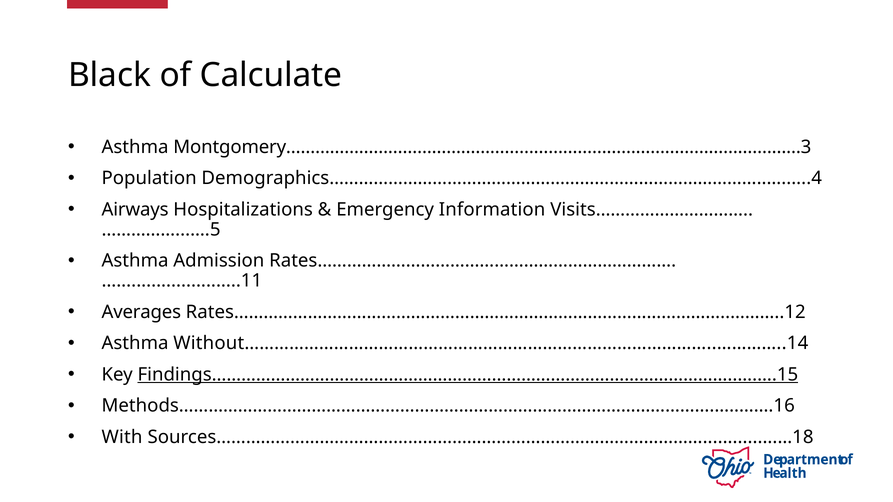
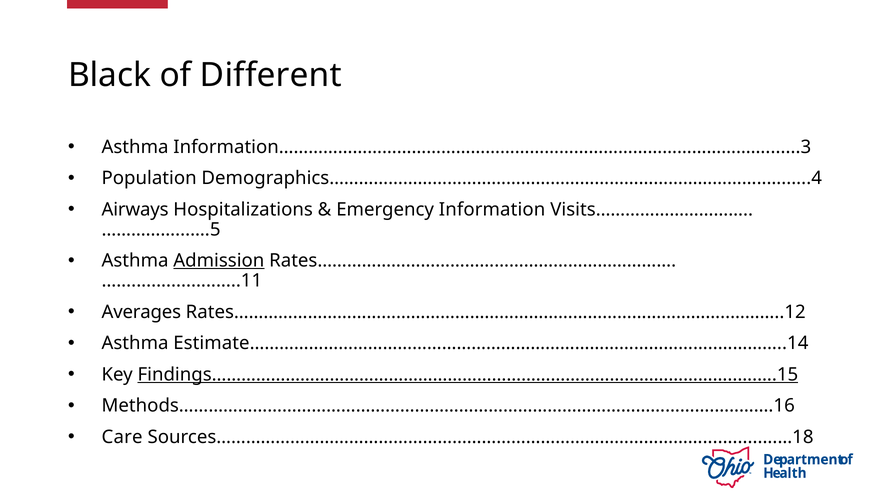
Calculate: Calculate -> Different (271, 75)
Montgomery……………………………………………………………………………………….......3: Montgomery……………………………………………………………………………………….......3 -> Information……………………………………………………………………………………….......3 (492, 147)
Admission underline: none -> present (219, 261)
Without…………………………………………………………………………………..…………..14: Without…………………………………………………………………………………..…………..14 -> Estimate…………………………………………………………………………………..…………..14 (491, 343)
With: With -> Care (122, 437)
